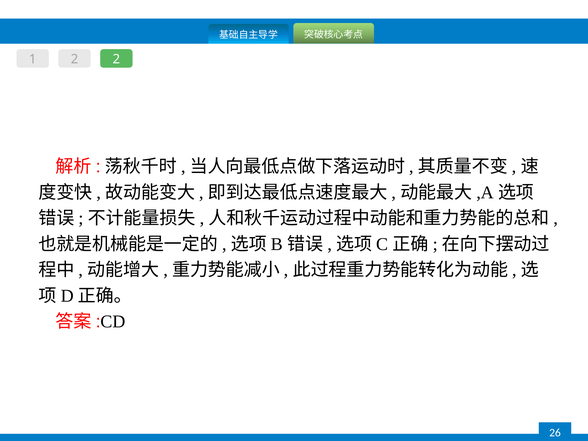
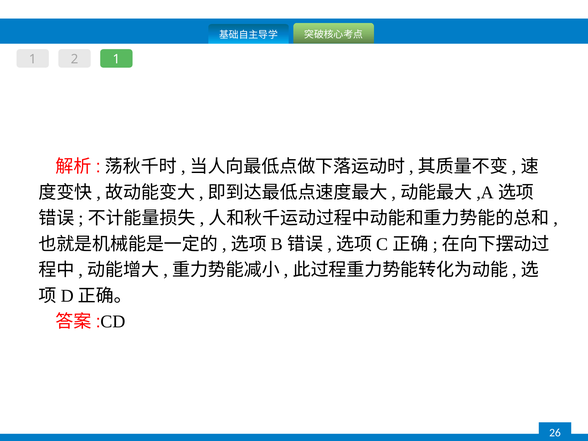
2 2: 2 -> 1 (116, 59)
